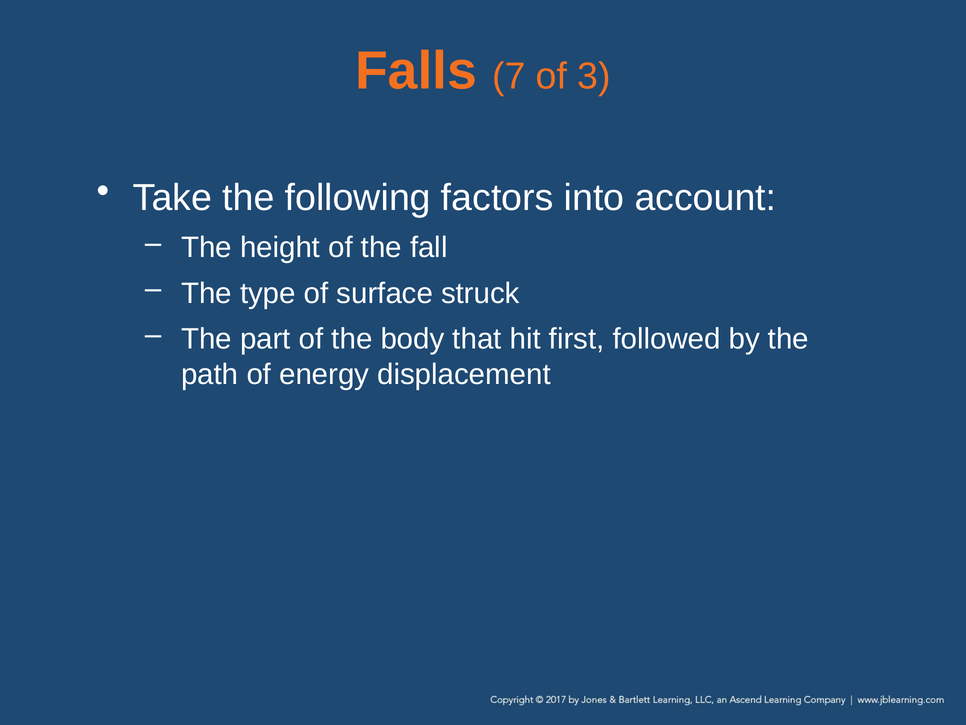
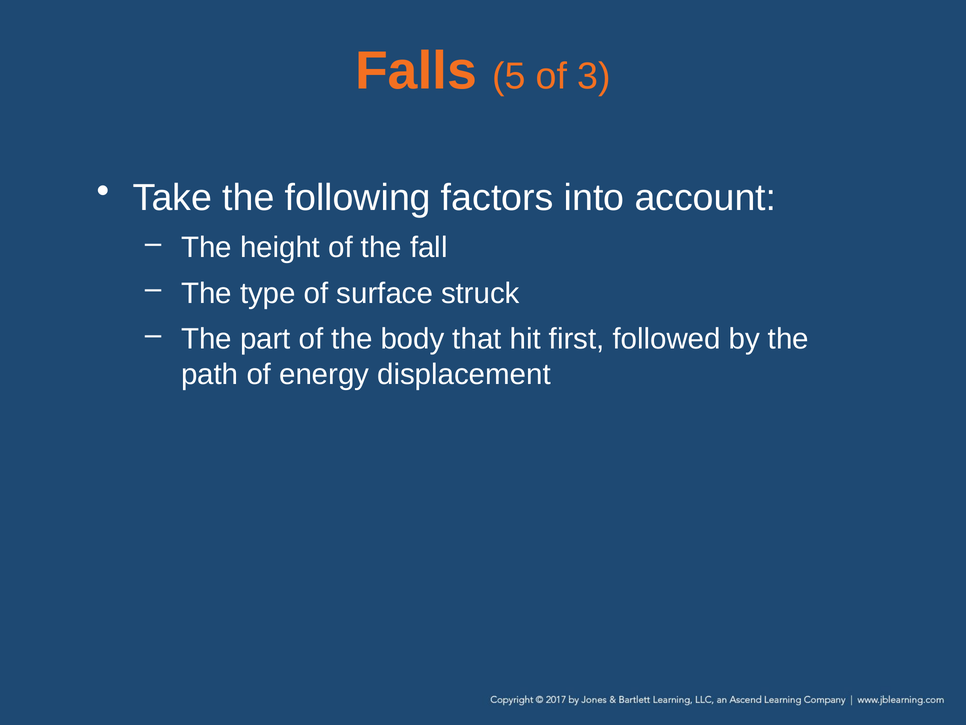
7: 7 -> 5 (509, 76)
